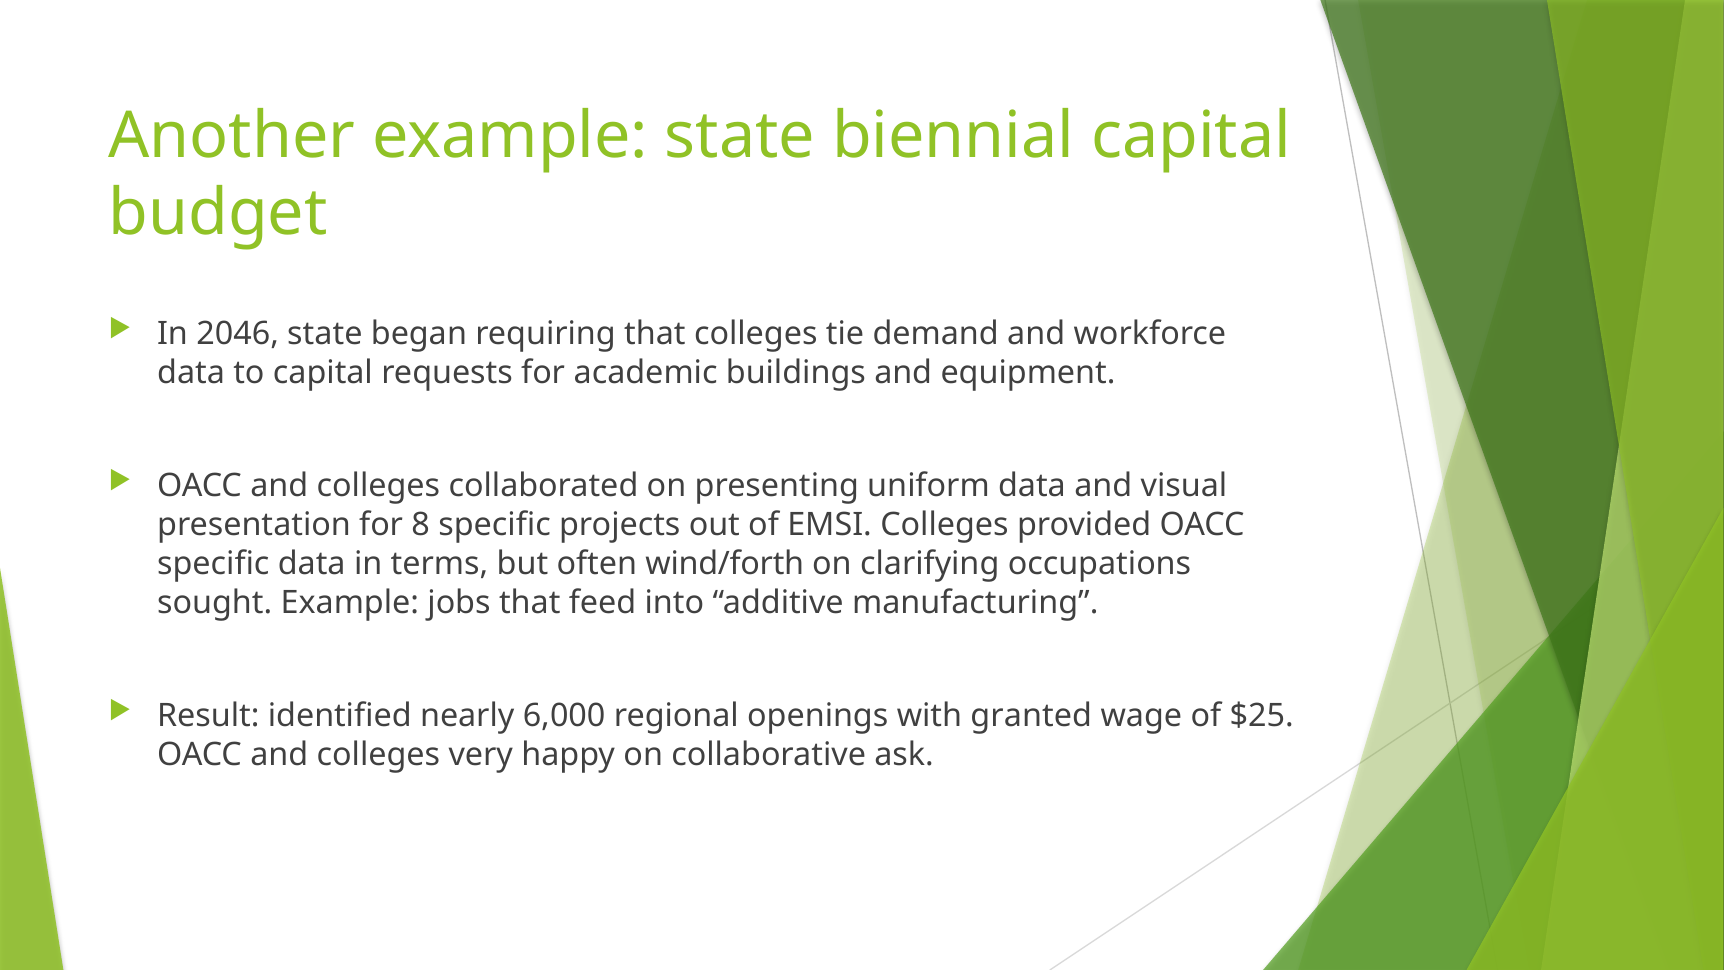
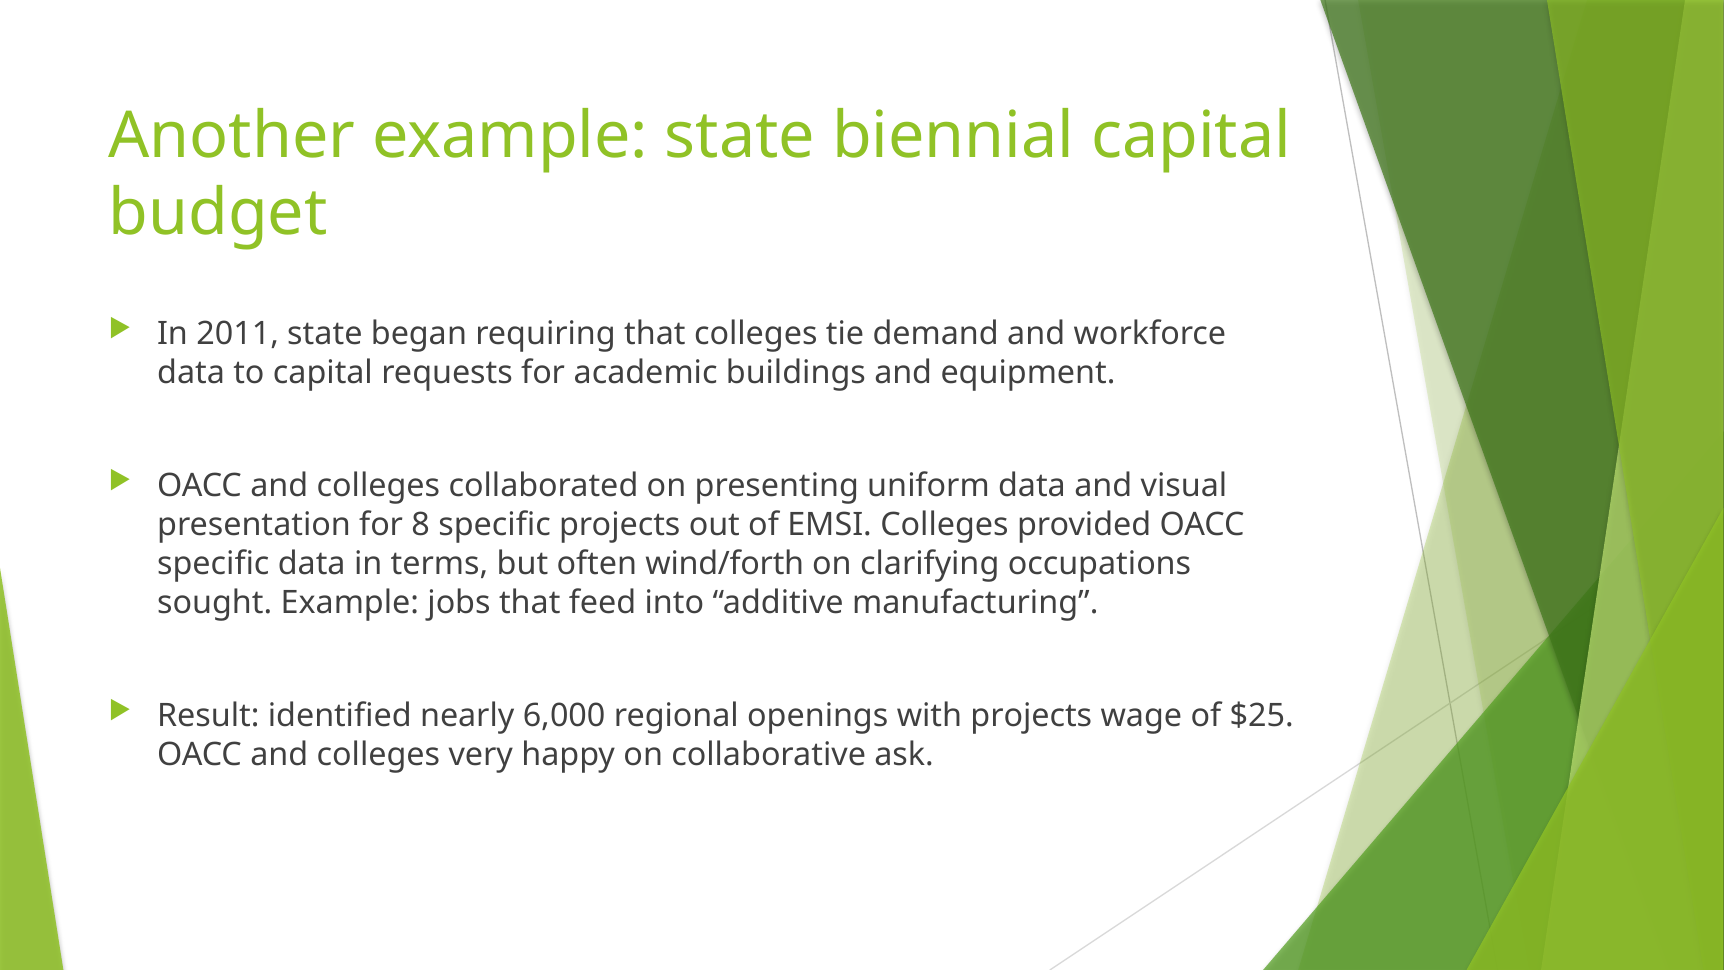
2046: 2046 -> 2011 (238, 334)
with granted: granted -> projects (1031, 716)
